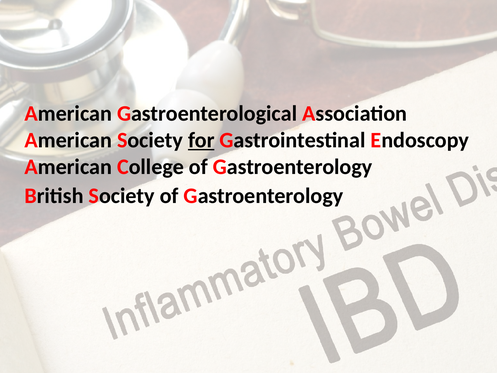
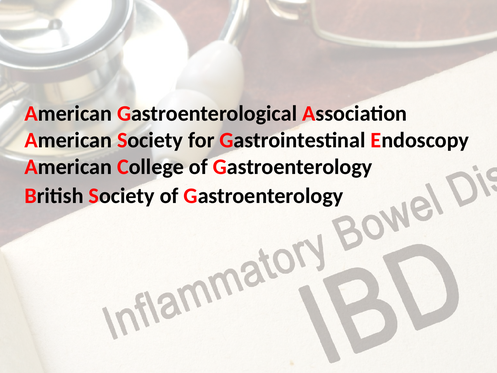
for underline: present -> none (201, 140)
